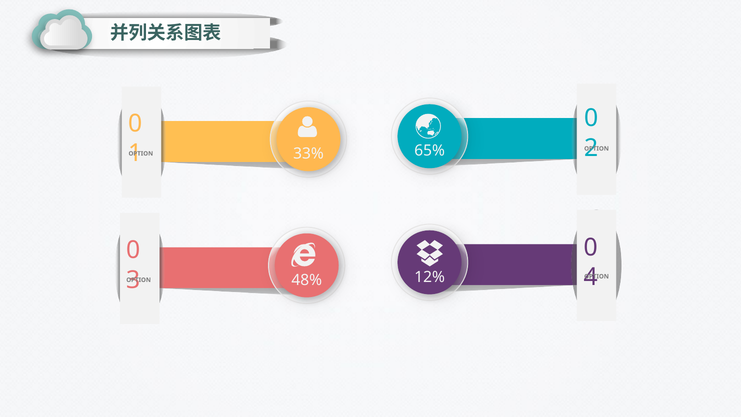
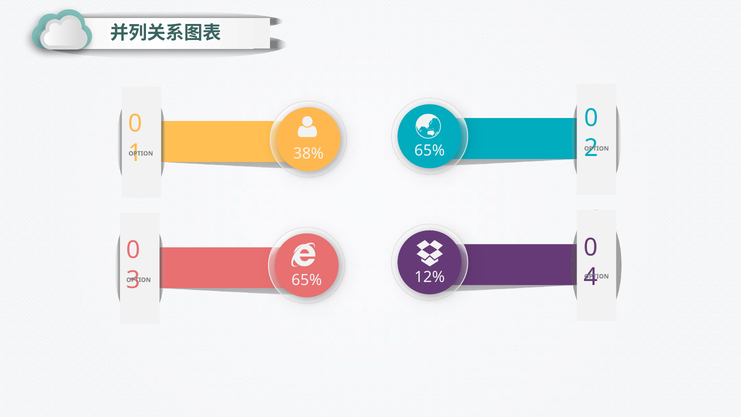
33%: 33% -> 38% (308, 154)
48%: 48% -> 65% (307, 280)
